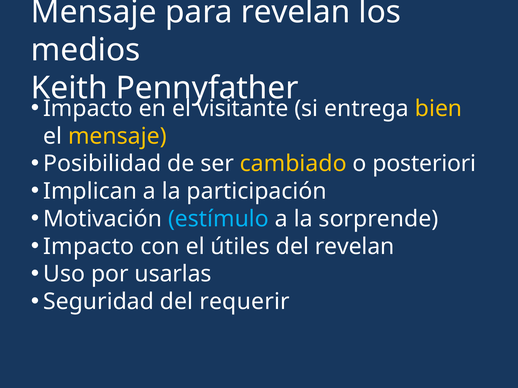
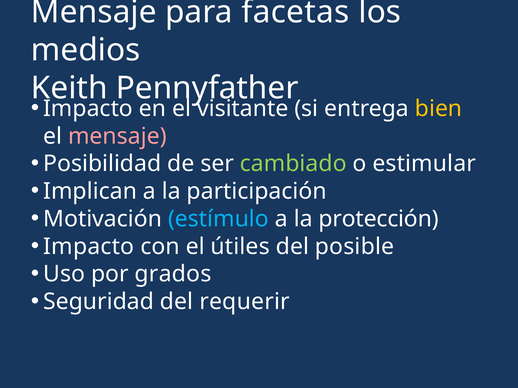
para revelan: revelan -> facetas (295, 12)
mensaje colour: yellow -> pink (117, 136)
cambiado colour: yellow -> light green (293, 164)
posteriori: posteriori -> estimular (424, 164)
sorprende: sorprende -> protección (379, 219)
del revelan: revelan -> posible (355, 247)
usarlas: usarlas -> grados (173, 274)
